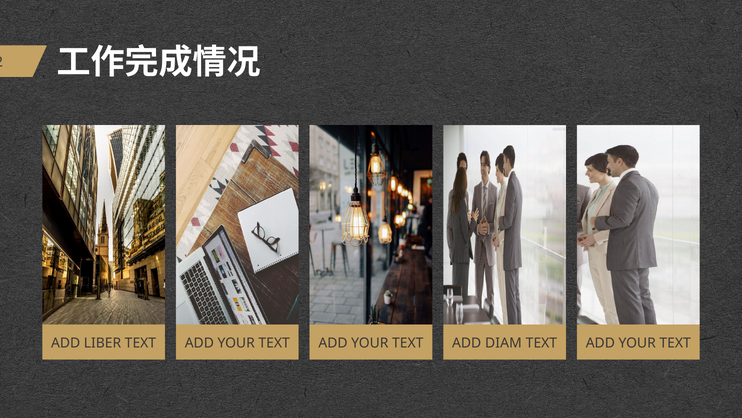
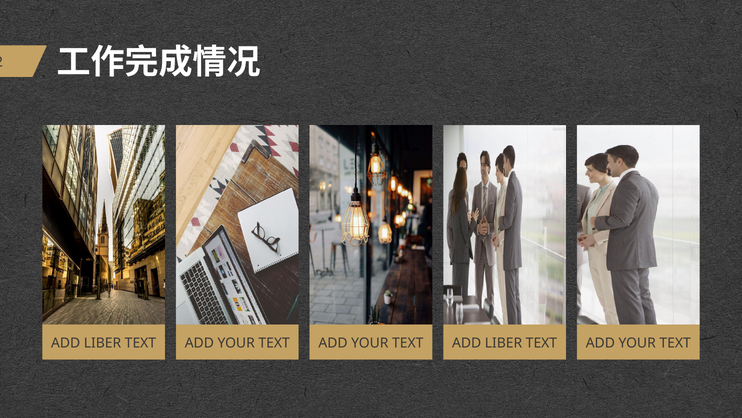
TEXT ADD DIAM: DIAM -> LIBER (504, 342)
